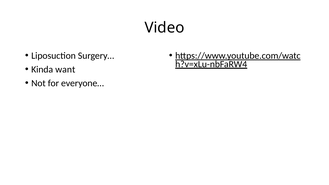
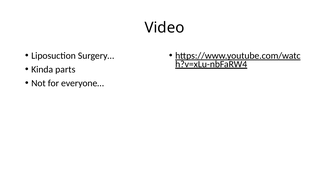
want: want -> parts (65, 69)
